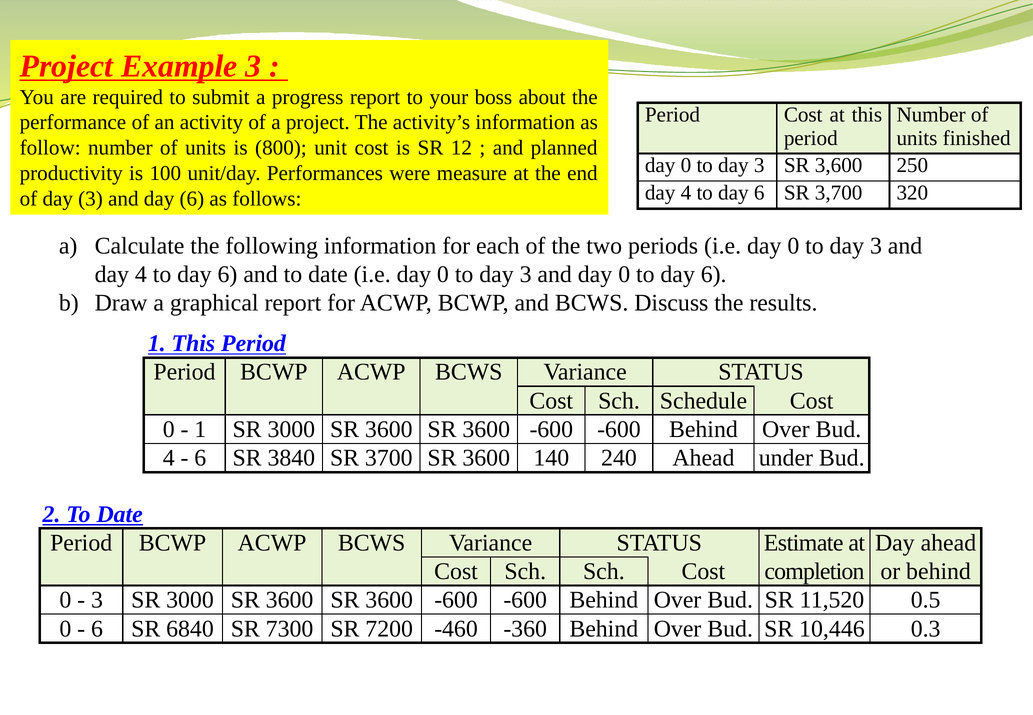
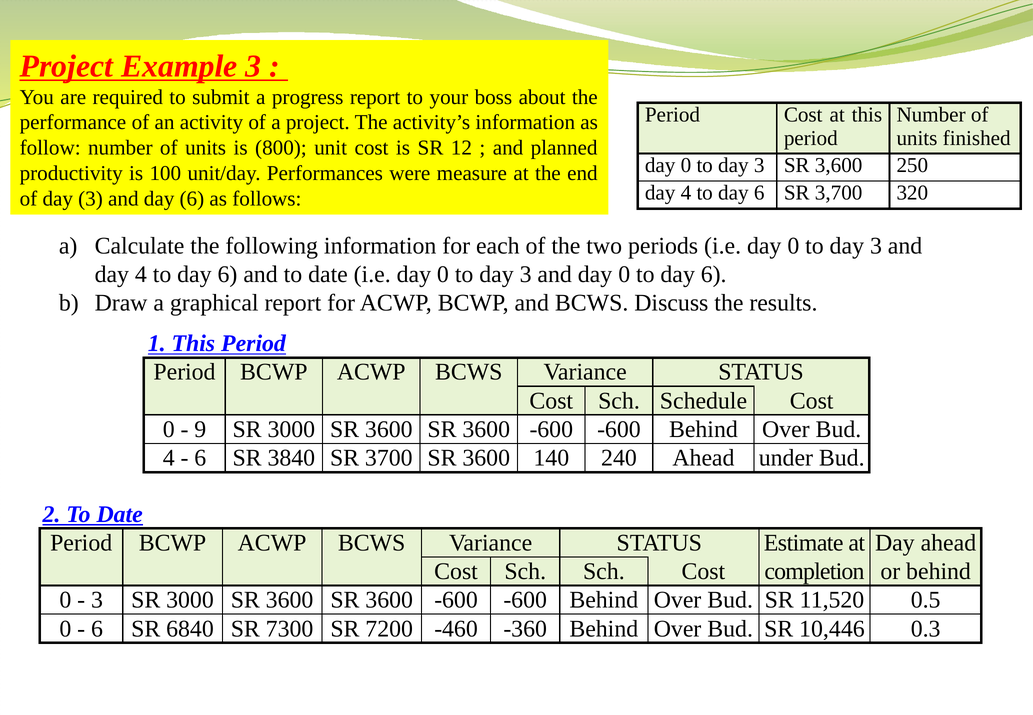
1: 1 -> 9 (200, 429)
